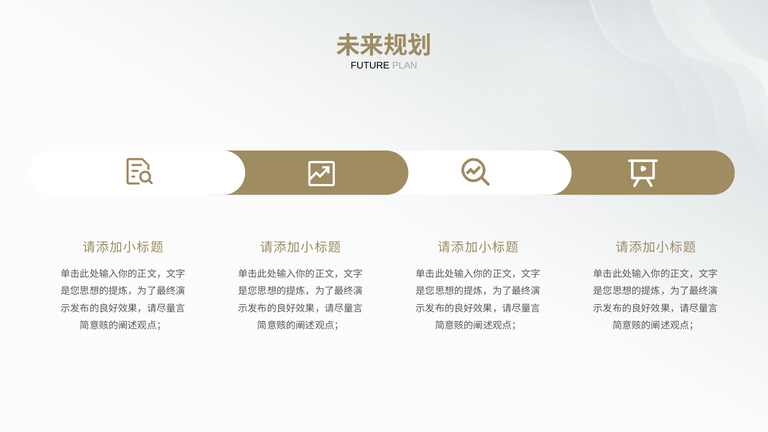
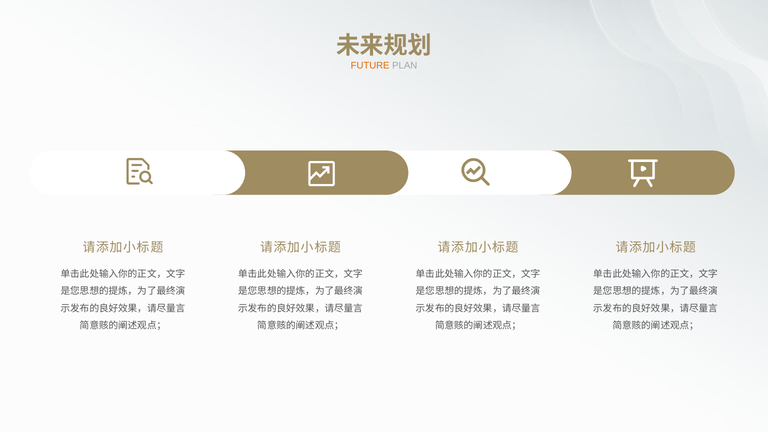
FUTURE colour: black -> orange (370, 65)
